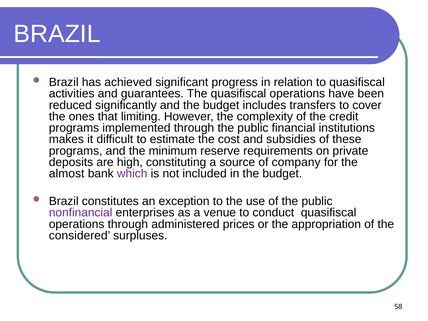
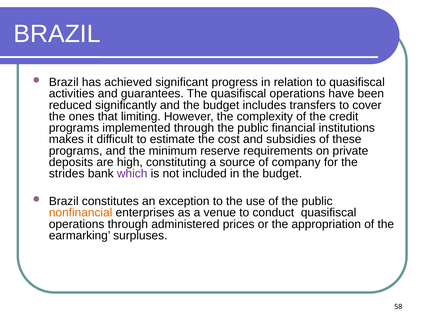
almost: almost -> strides (67, 174)
nonfinancial colour: purple -> orange (81, 213)
considered: considered -> earmarking (80, 236)
